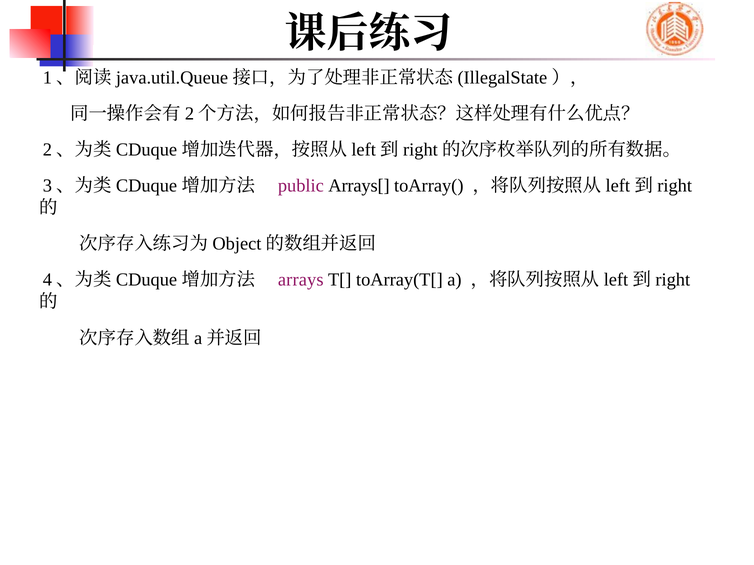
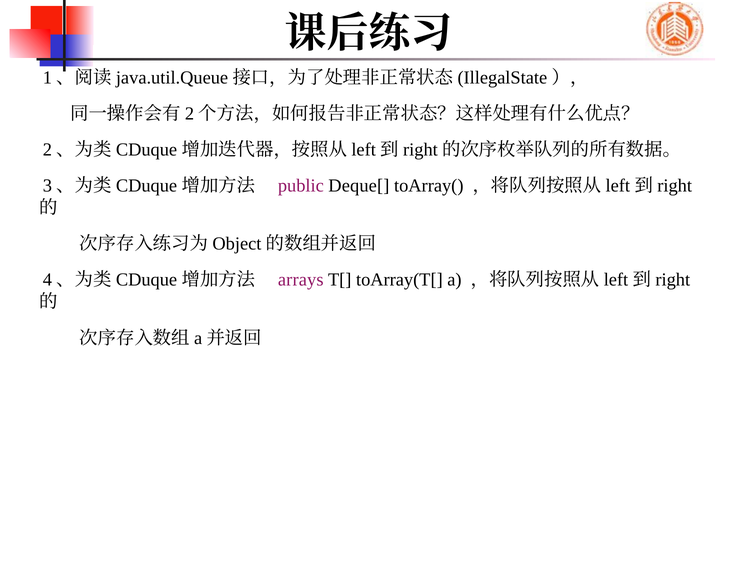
Arrays[: Arrays[ -> Deque[ (359, 186)
